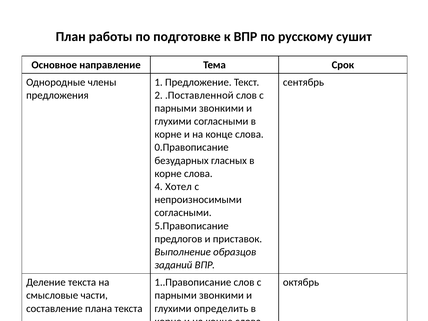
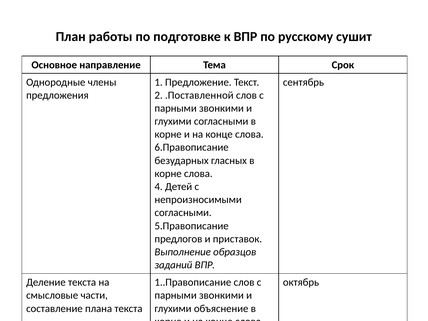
0.Правописание: 0.Правописание -> 6.Правописание (192, 147)
Хотел: Хотел -> Детей (179, 187)
определить: определить -> объяснение (221, 308)
